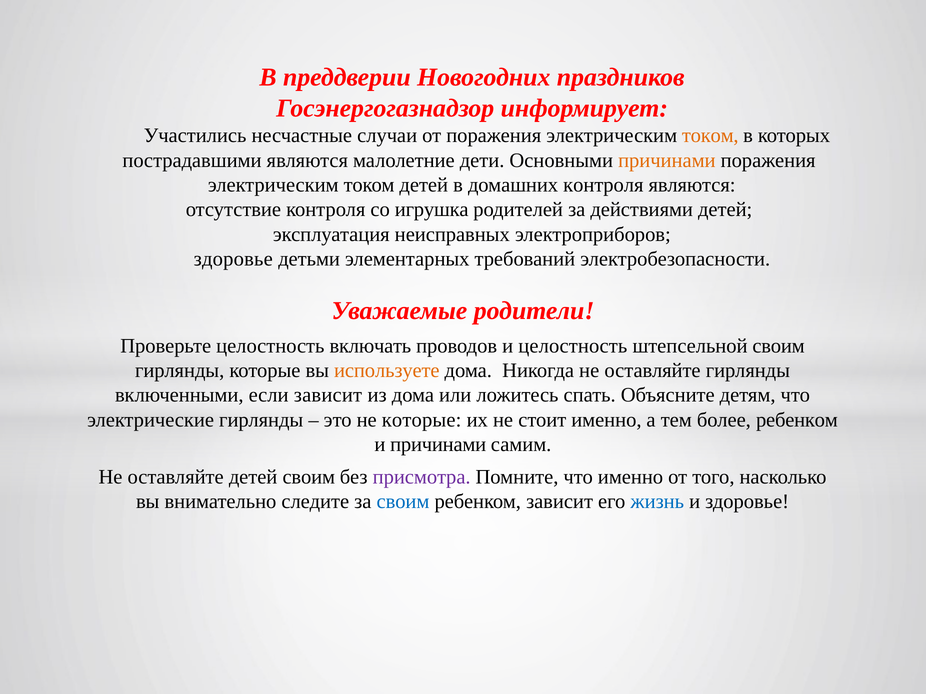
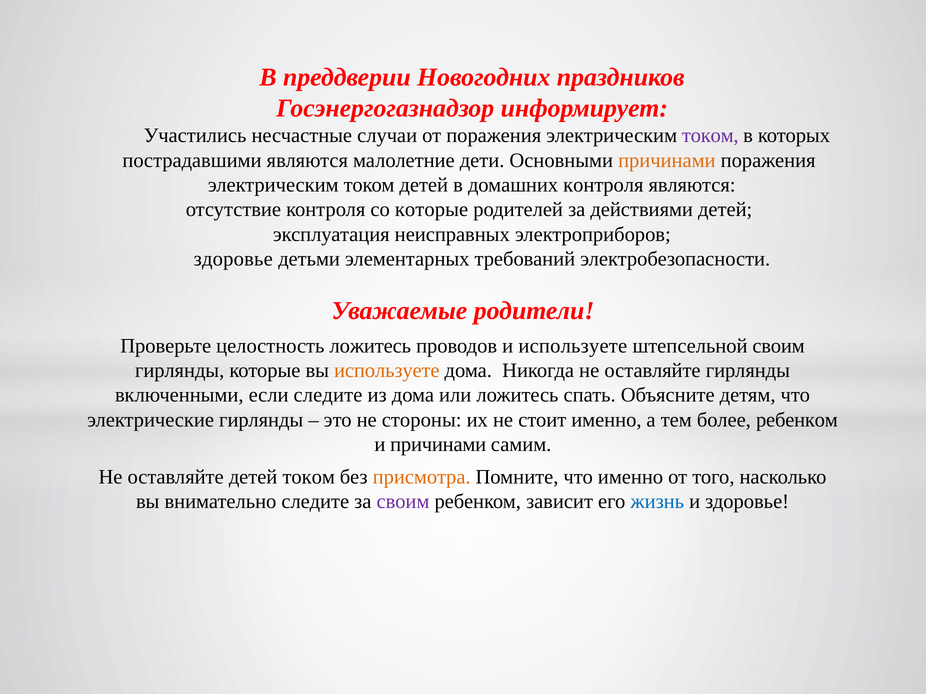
током colour: orange -> purple (710, 136)
со игрушка: игрушка -> которые (432, 210)
целостность включать: включать -> ложитесь (370, 346)
и целостность: целостность -> используете (573, 346)
если зависит: зависит -> следите (328, 395)
не которые: которые -> стороны (422, 420)
детей своим: своим -> током (309, 477)
присмотра colour: purple -> orange (422, 477)
своим colour: blue -> purple (403, 502)
